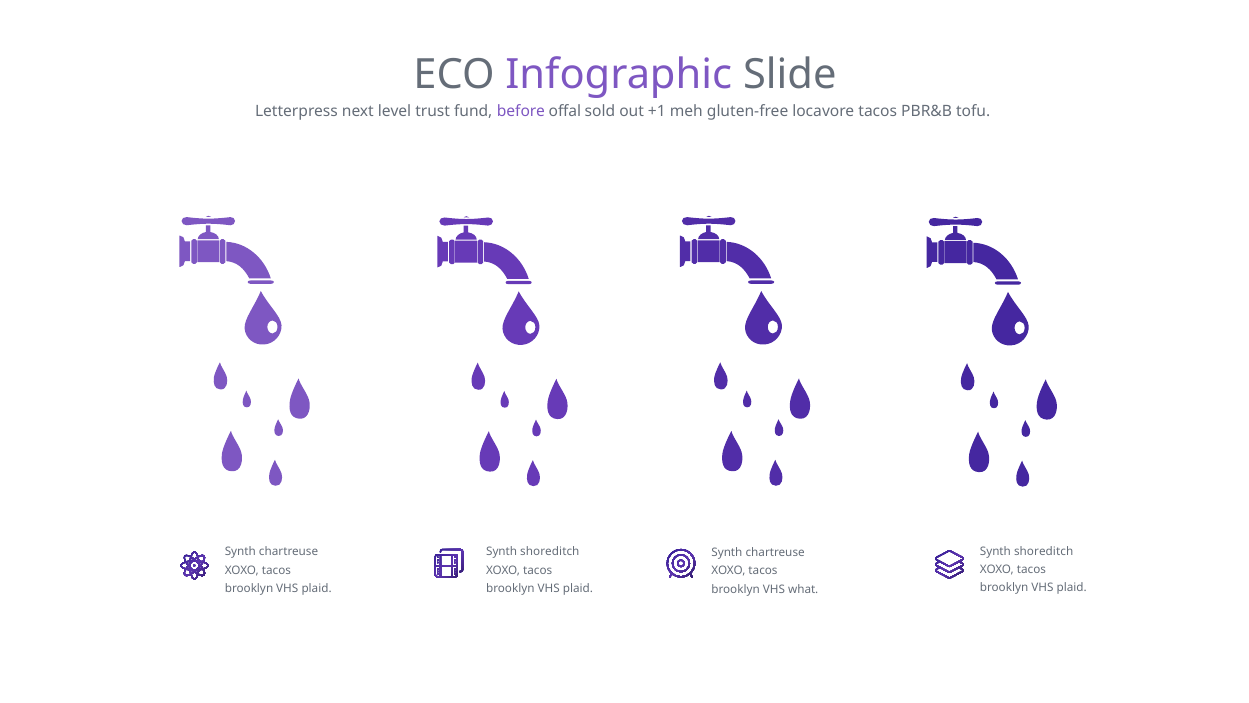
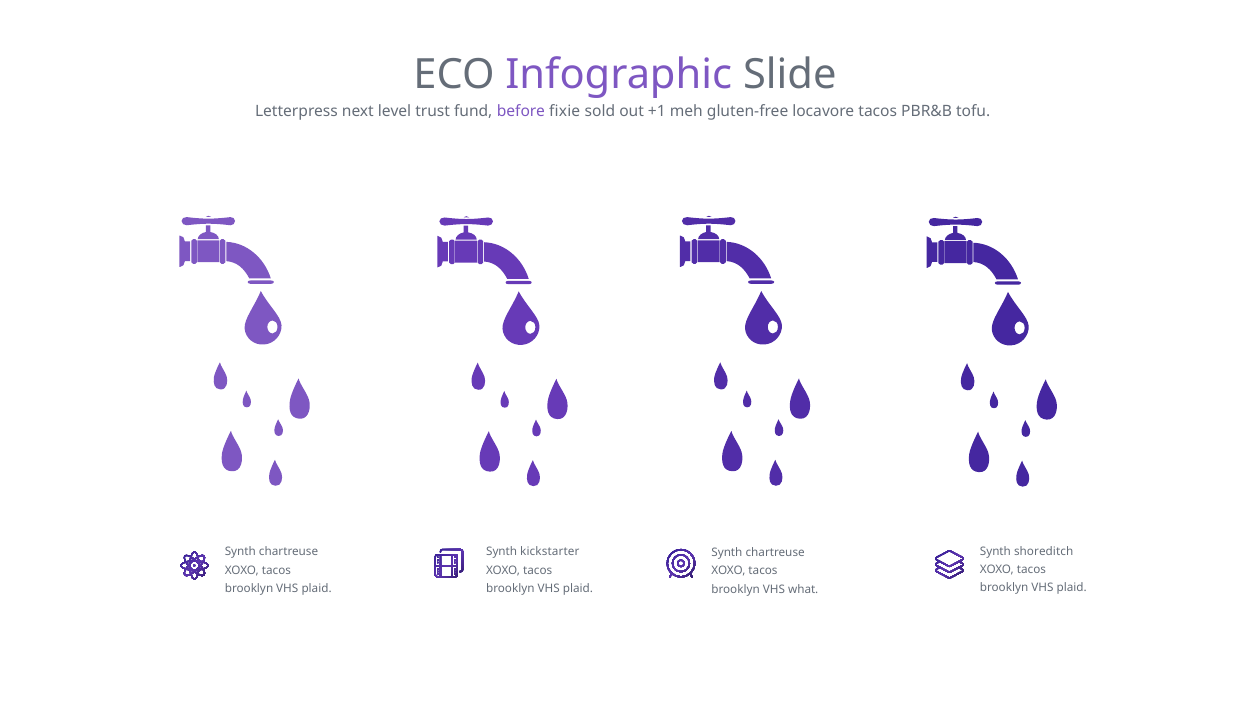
offal: offal -> fixie (565, 111)
shoreditch: shoreditch -> kickstarter (550, 552)
